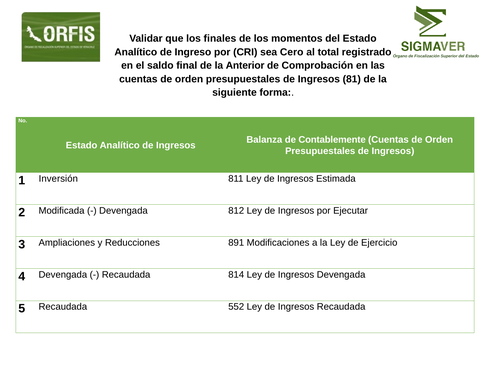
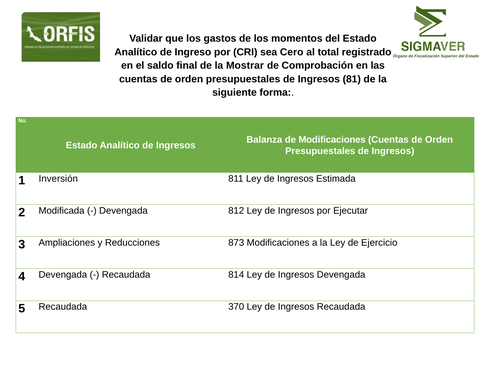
finales: finales -> gastos (220, 39)
Anterior: Anterior -> Mostrar (245, 66)
de Contablemente: Contablemente -> Modificaciones (332, 140)
891: 891 -> 873 (236, 243)
552: 552 -> 370 (236, 307)
